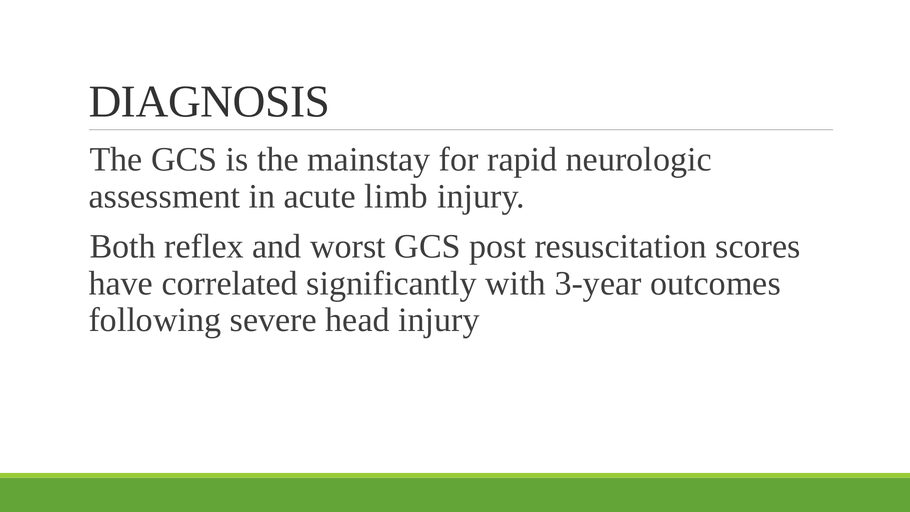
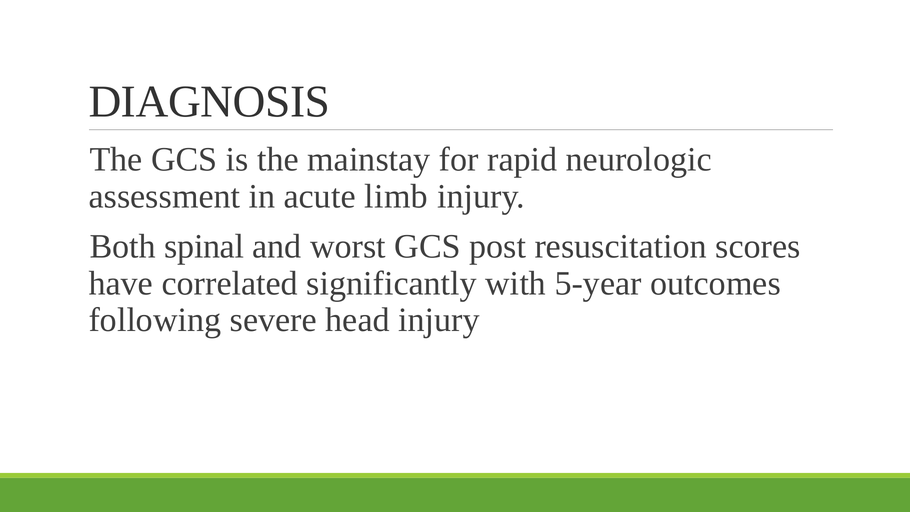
reflex: reflex -> spinal (204, 246)
3-year: 3-year -> 5-year (598, 283)
